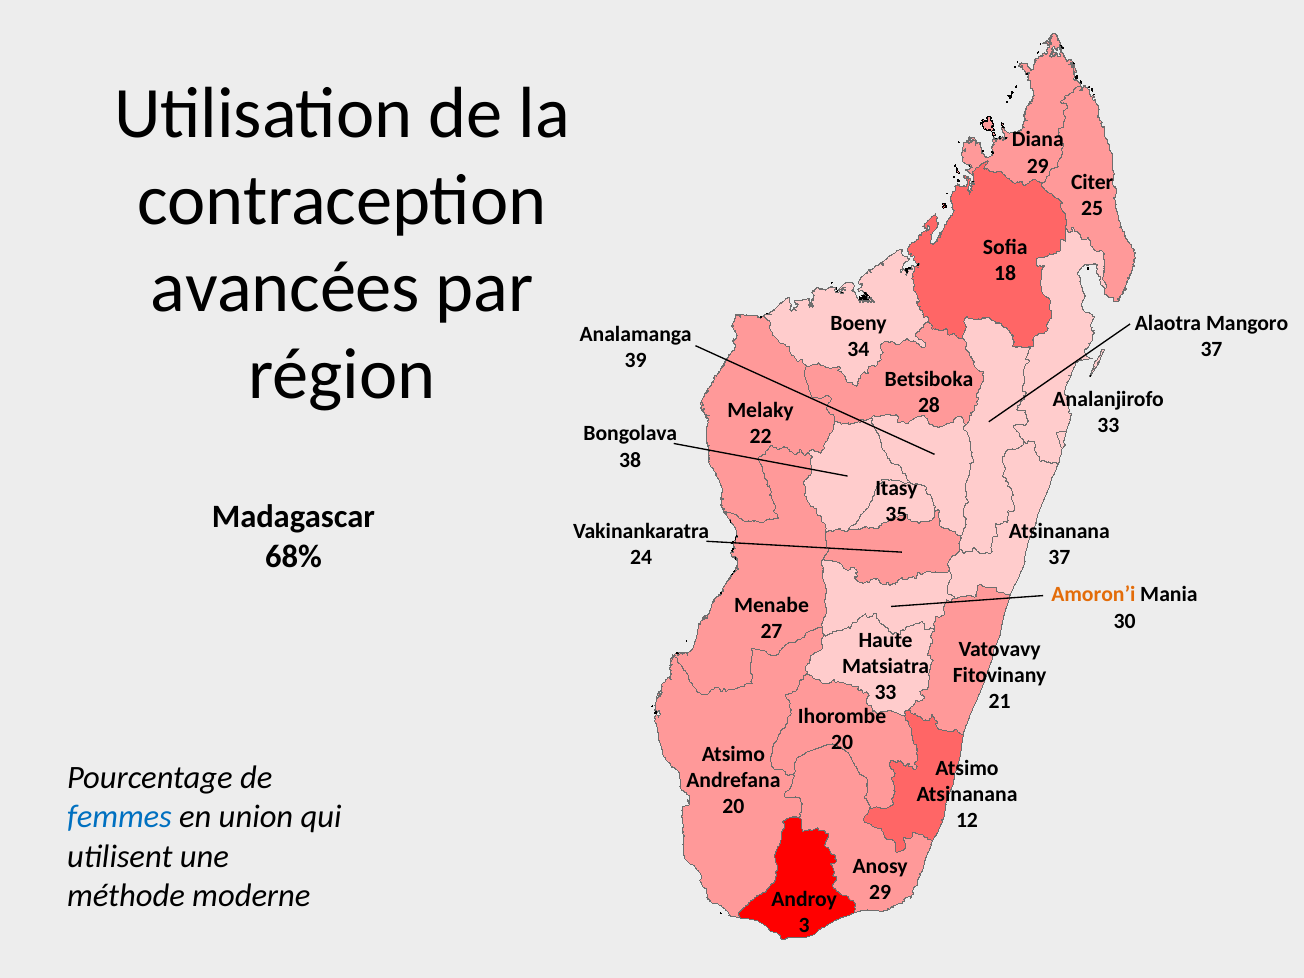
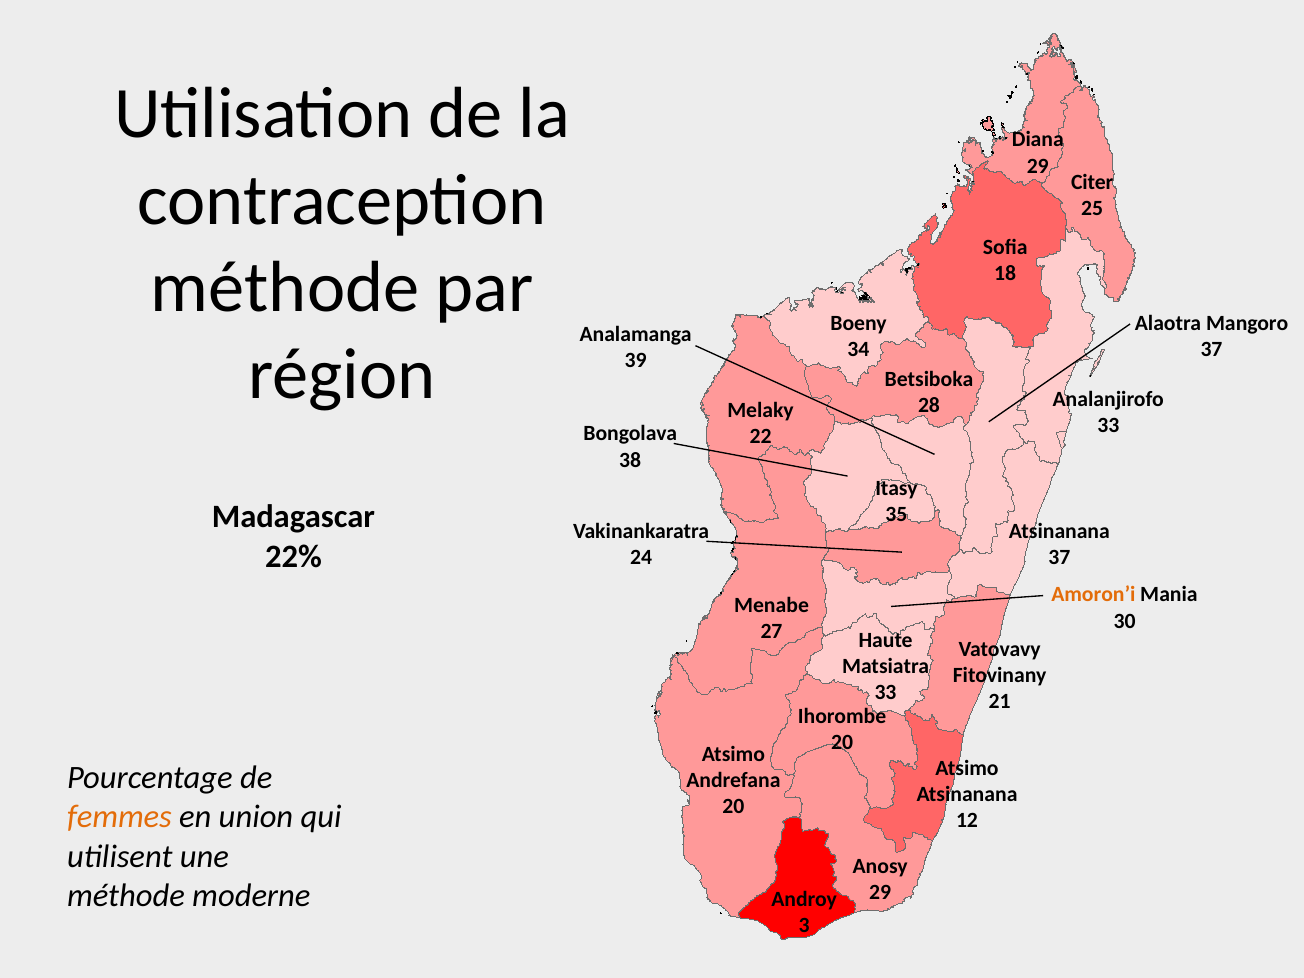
avancées: avancées -> méthode (285, 288)
68%: 68% -> 22% (293, 556)
femmes colour: blue -> orange (120, 817)
